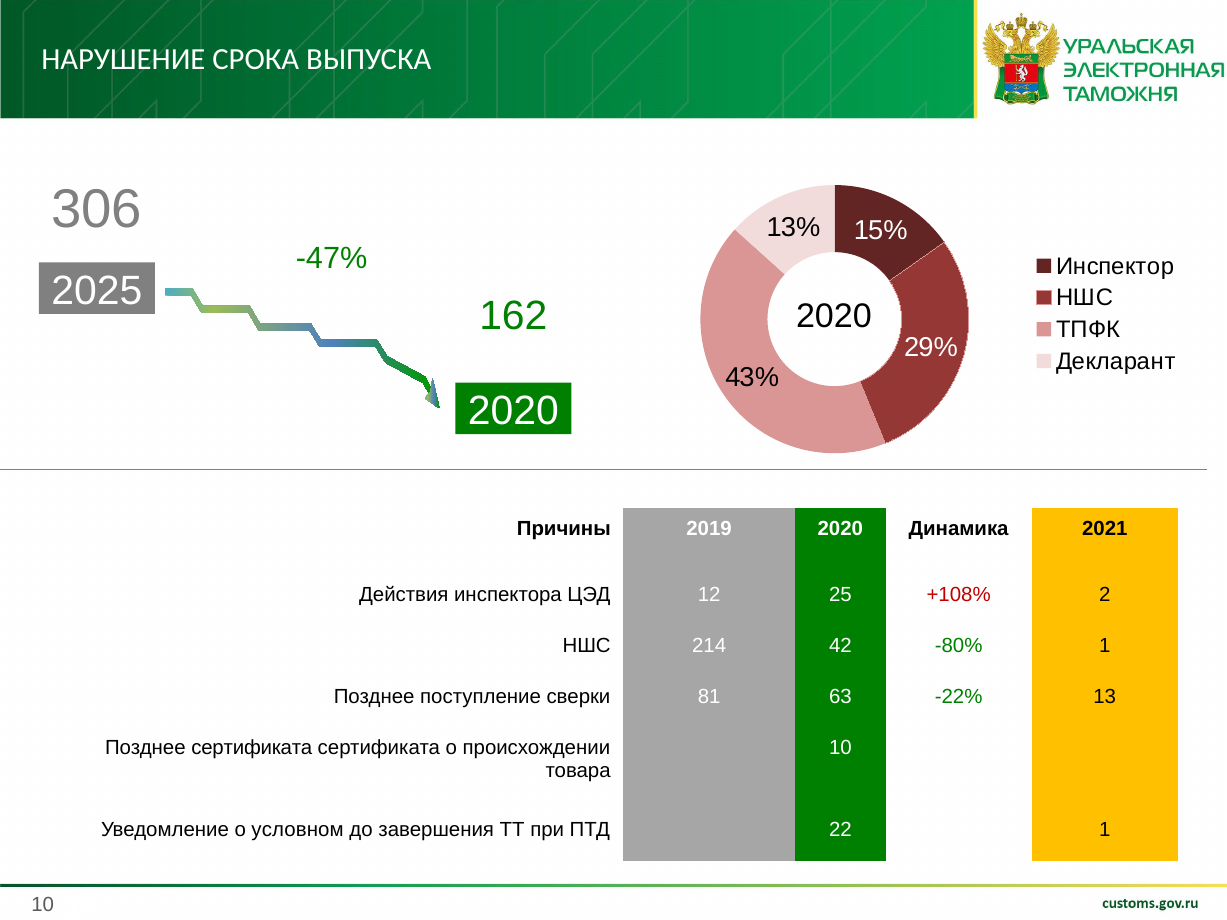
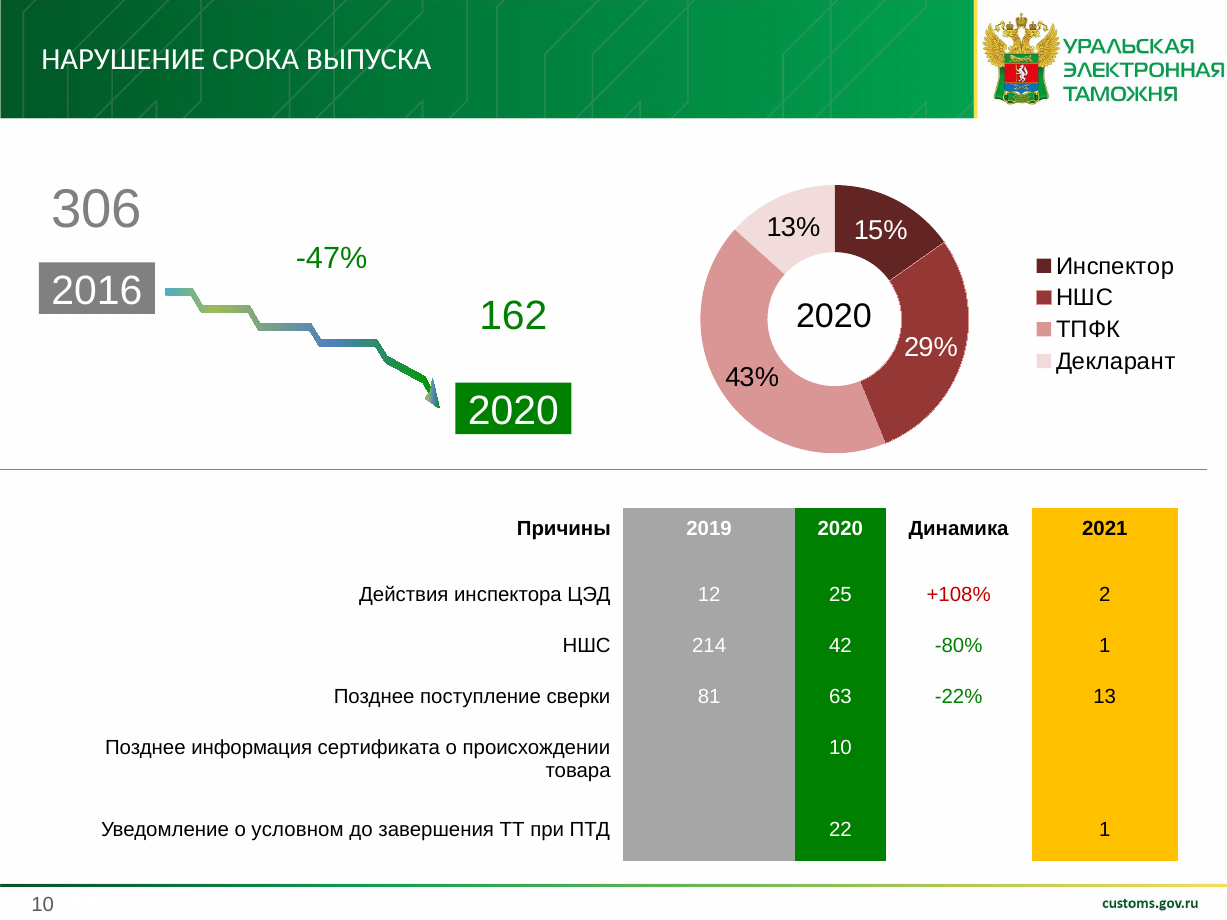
2025: 2025 -> 2016 (97, 291)
Позднее сертификата: сертификата -> информация (252, 748)
